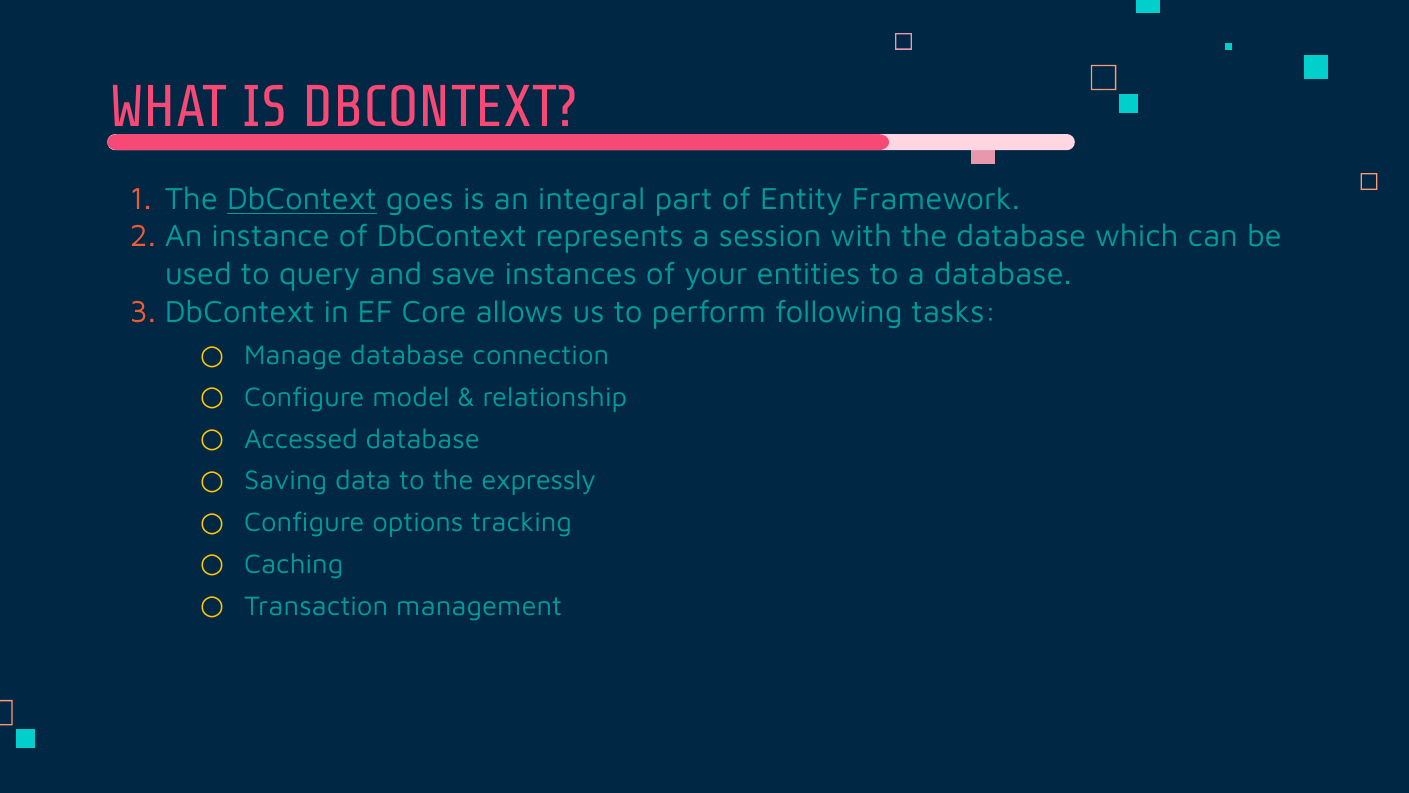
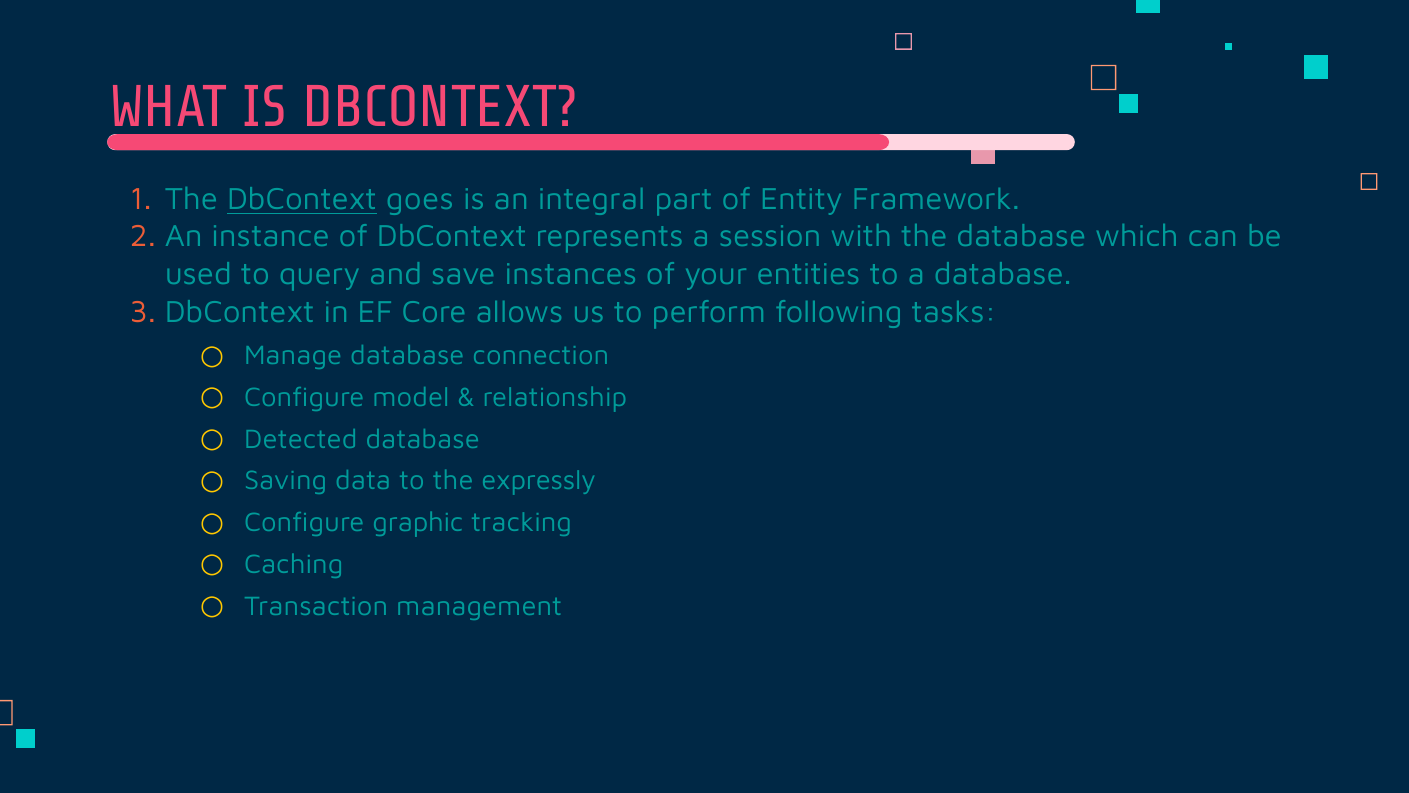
Accessed: Accessed -> Detected (301, 439)
options: options -> graphic (418, 522)
